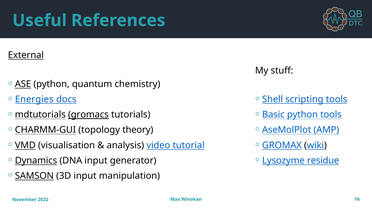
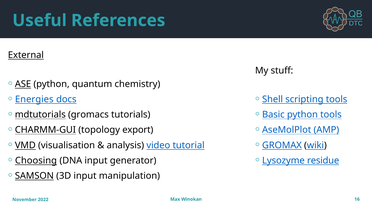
gromacs underline: present -> none (88, 115)
theory: theory -> export (138, 130)
Dynamics: Dynamics -> Choosing (36, 161)
